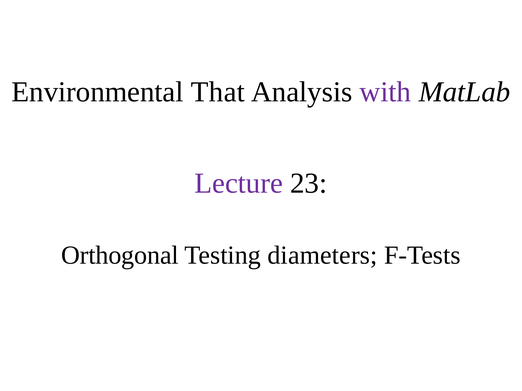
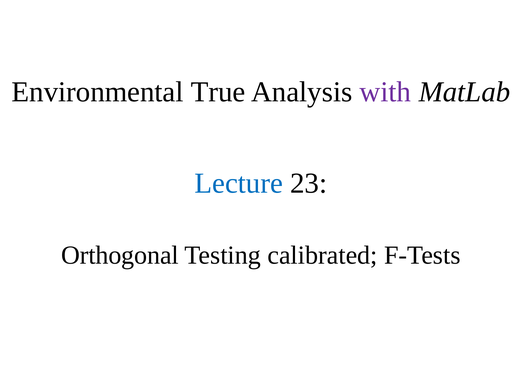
That: That -> True (218, 92)
Lecture colour: purple -> blue (239, 183)
diameters: diameters -> calibrated (322, 255)
